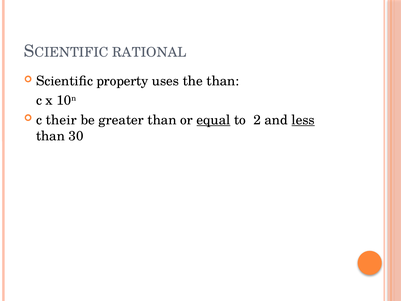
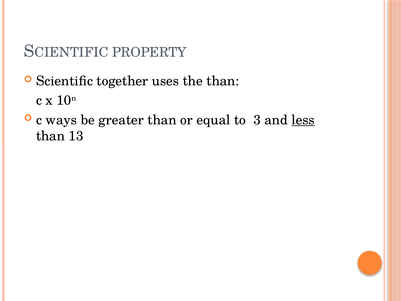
RATIONAL: RATIONAL -> PROPERTY (149, 52)
property: property -> together (122, 81)
their: their -> ways (61, 120)
equal underline: present -> none (213, 120)
2: 2 -> 3 (257, 120)
30: 30 -> 13 (76, 136)
